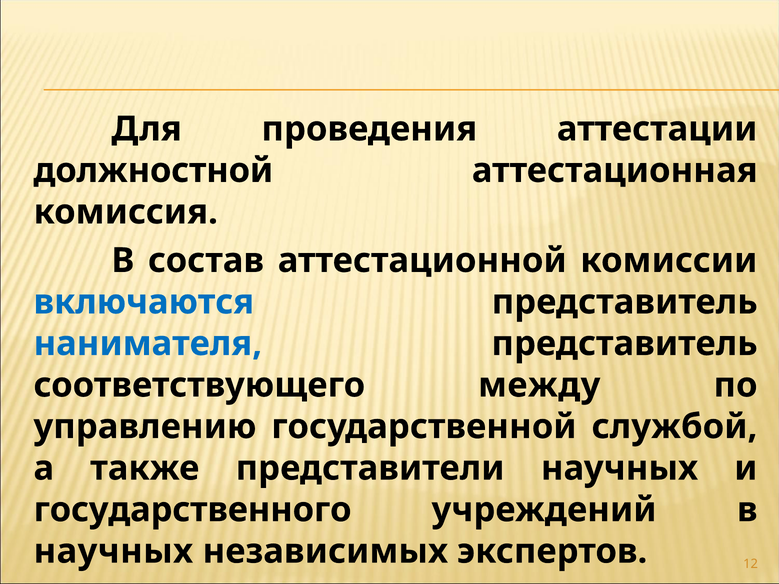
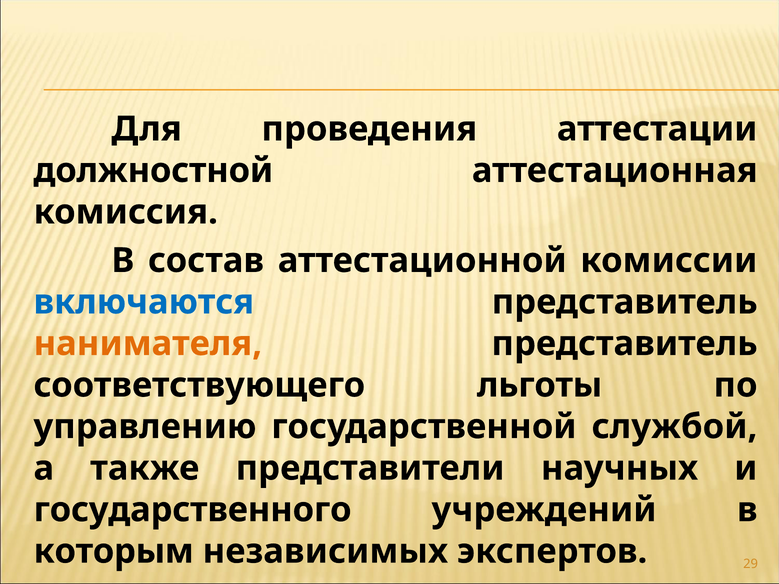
нанимателя colour: blue -> orange (148, 344)
между: между -> льготы (540, 385)
научных: научных -> которым (114, 552)
12: 12 -> 29 (751, 564)
